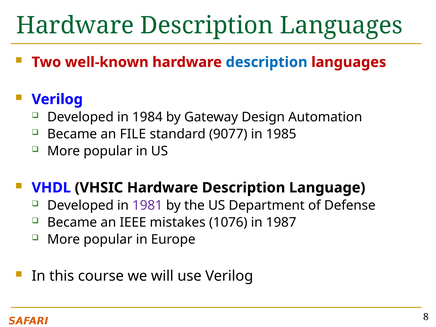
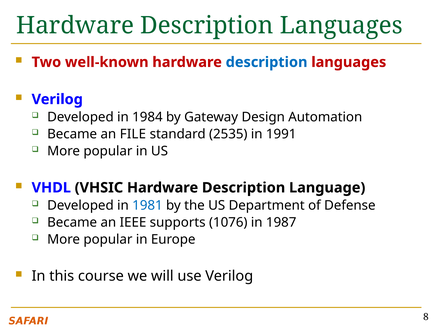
9077: 9077 -> 2535 (228, 134)
1985: 1985 -> 1991 (281, 134)
1981 colour: purple -> blue (147, 205)
mistakes: mistakes -> supports (178, 222)
